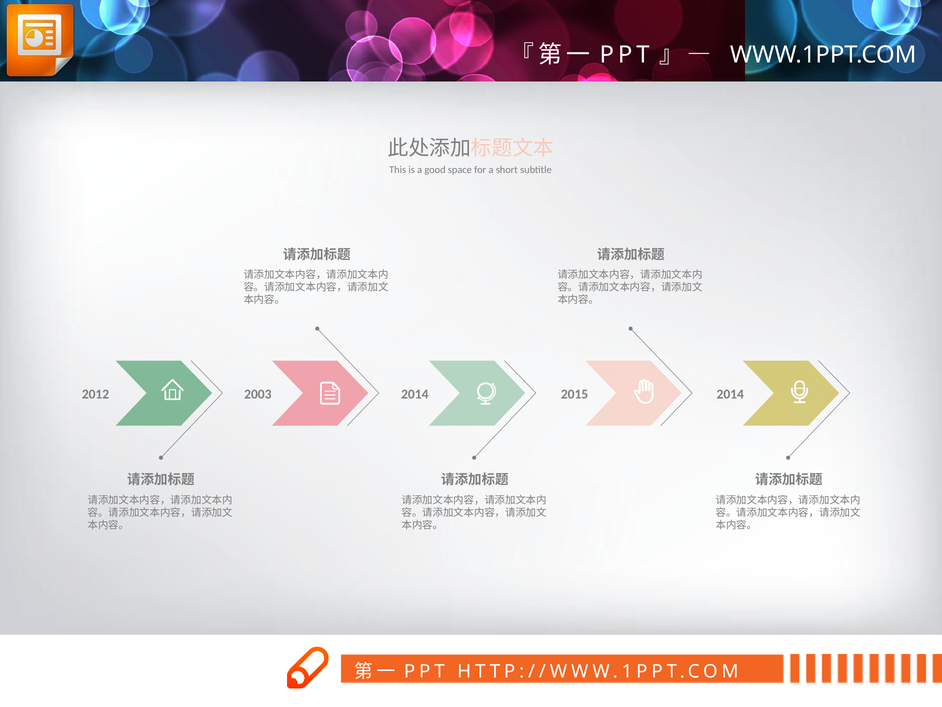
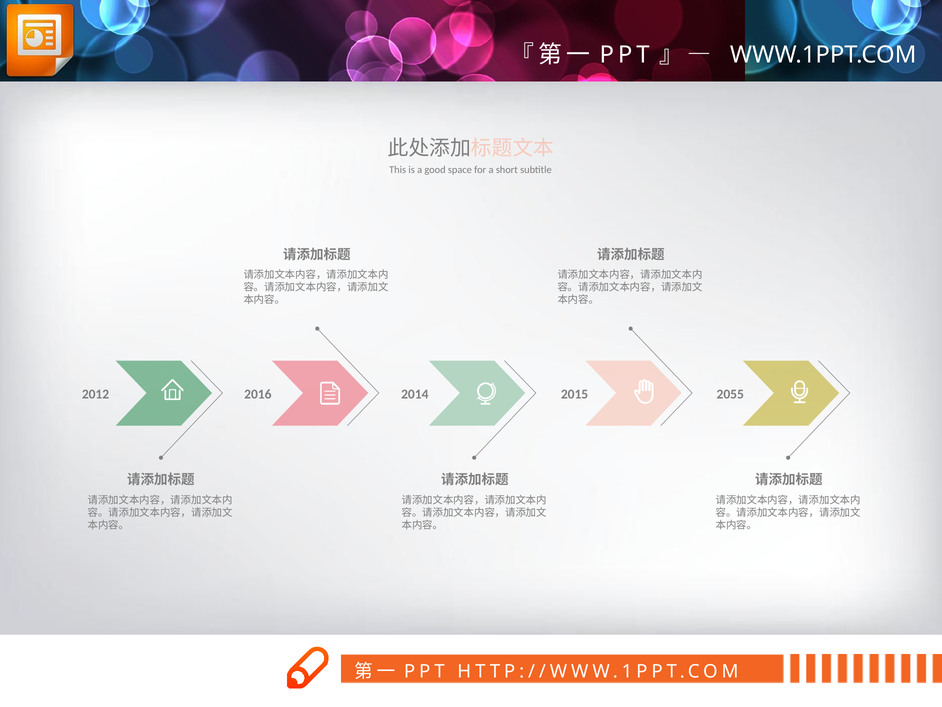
2003: 2003 -> 2016 (258, 394)
2015 2014: 2014 -> 2055 (730, 394)
